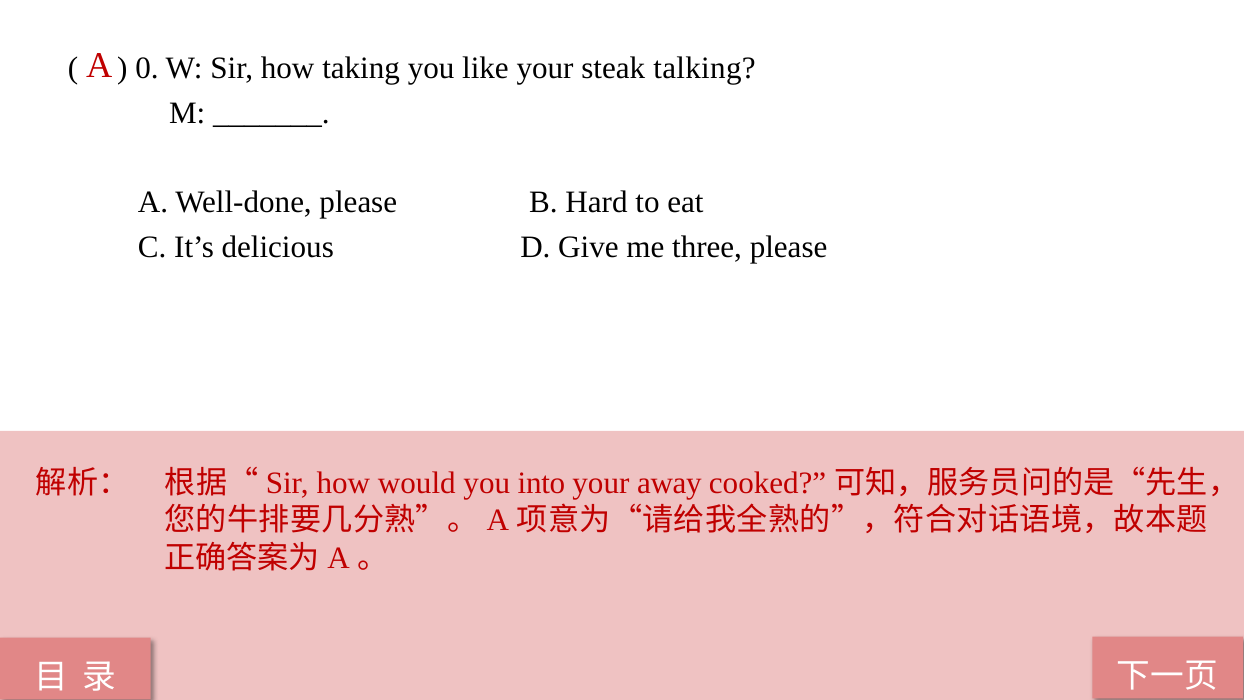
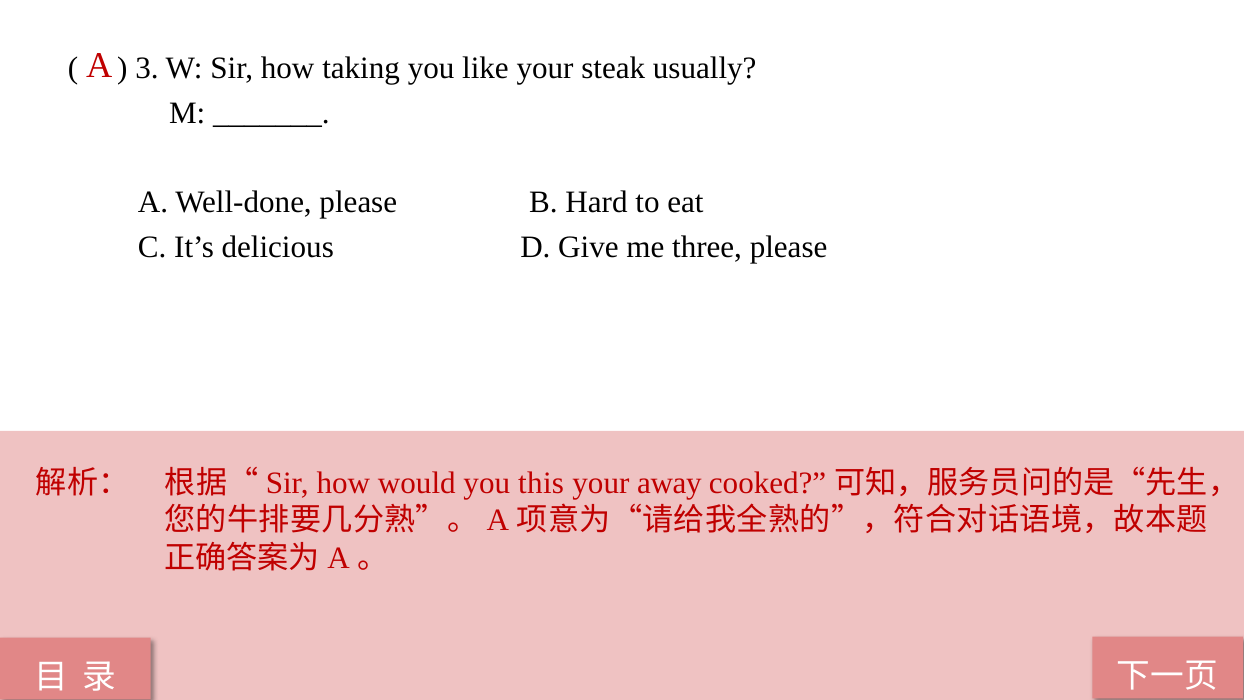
0: 0 -> 3 (147, 68)
talking: talking -> usually (705, 68)
into: into -> this (541, 483)
